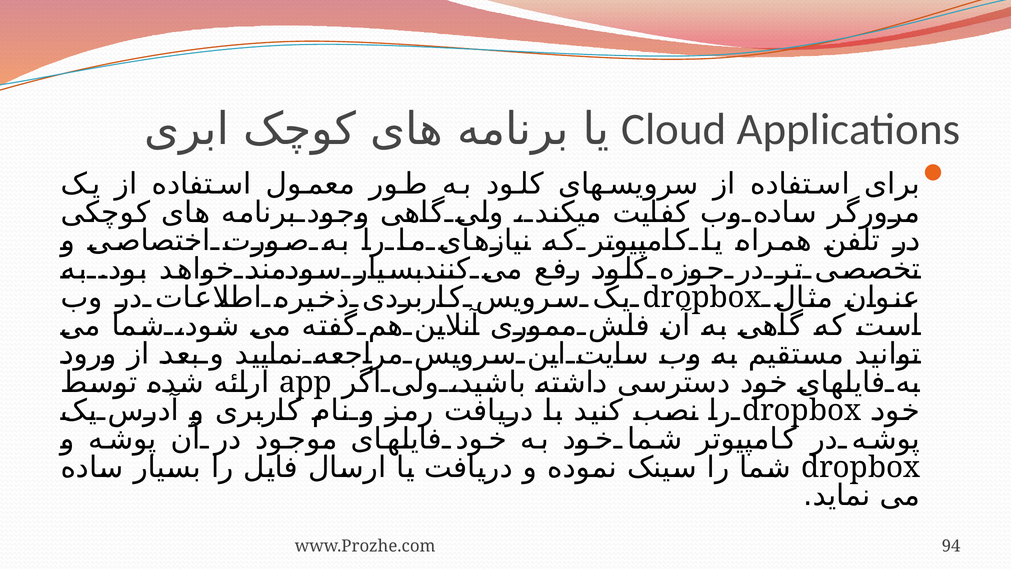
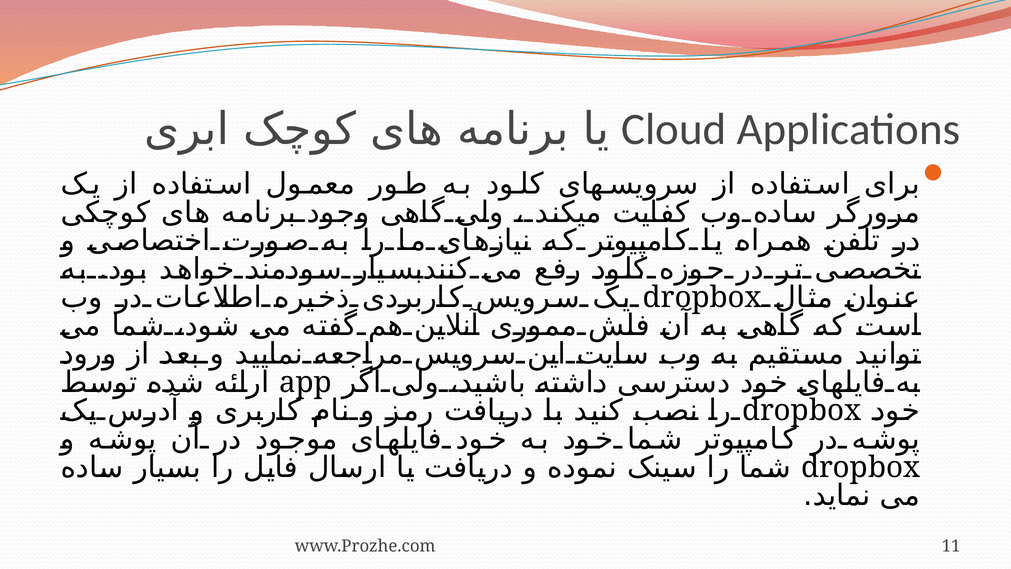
94: 94 -> 11 (951, 546)
